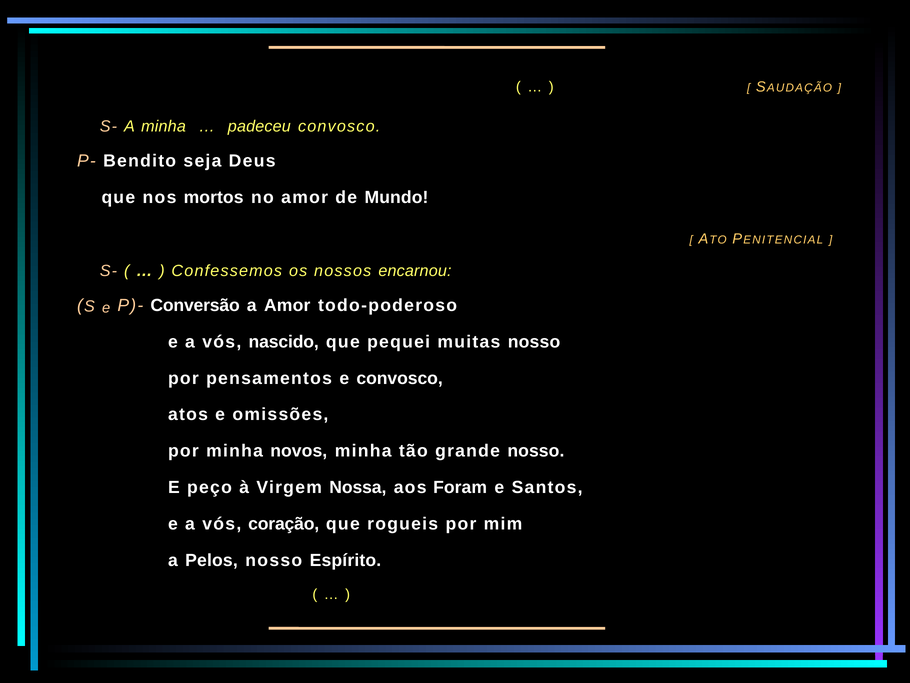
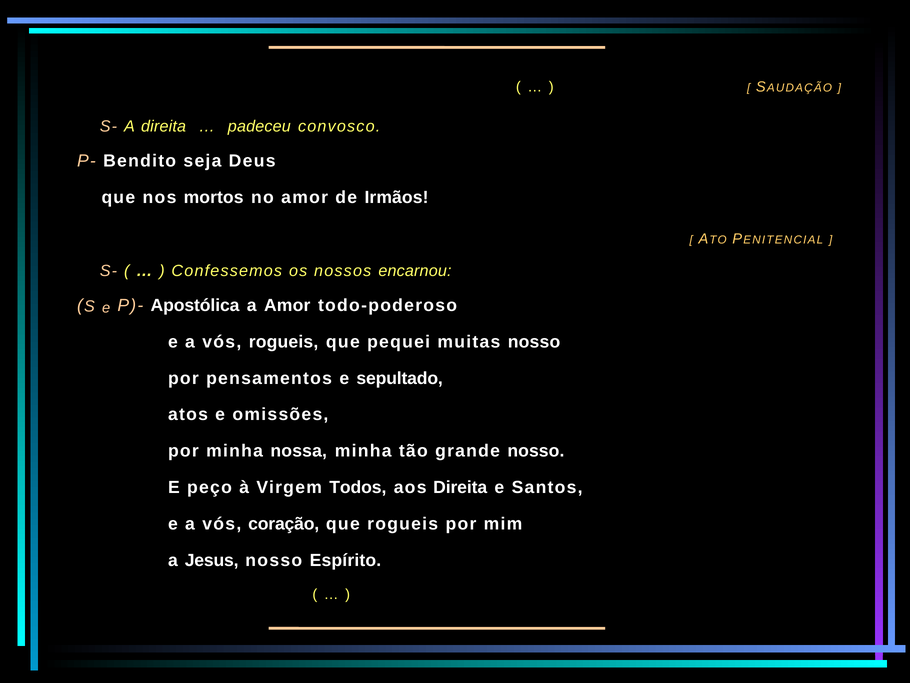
A minha: minha -> direita (164, 126)
Mundo: Mundo -> Irmãos (397, 197)
Conversão: Conversão -> Apostólica (195, 305)
vós nascido: nascido -> rogueis (284, 342)
e convosco: convosco -> sepultado (400, 378)
novos: novos -> nossa (299, 451)
Nossa: Nossa -> Todos (358, 487)
aos Foram: Foram -> Direita (460, 487)
Pelos: Pelos -> Jesus (212, 560)
